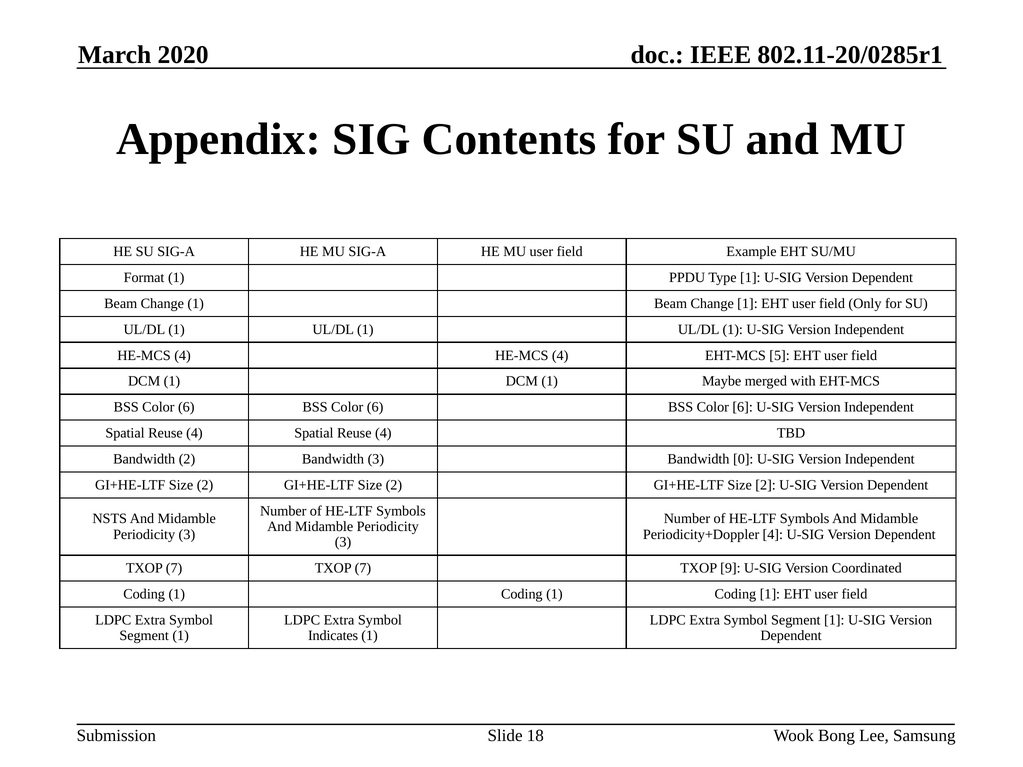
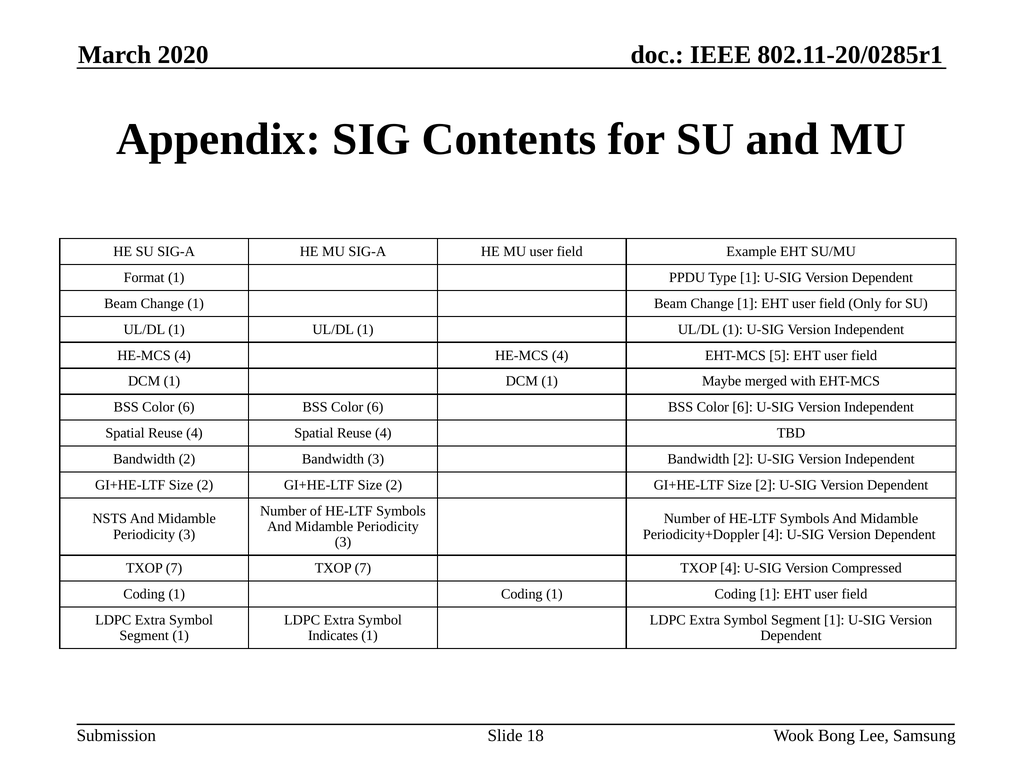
3 Bandwidth 0: 0 -> 2 (743, 459)
TXOP 9: 9 -> 4 (730, 568)
Coordinated: Coordinated -> Compressed (867, 568)
